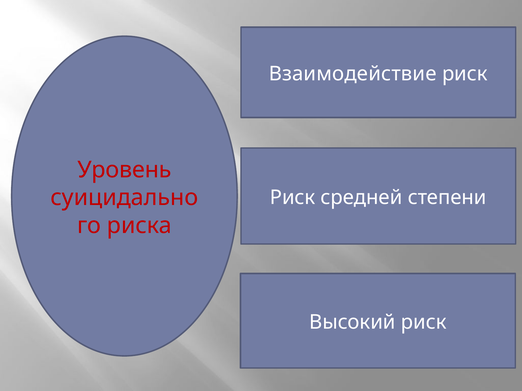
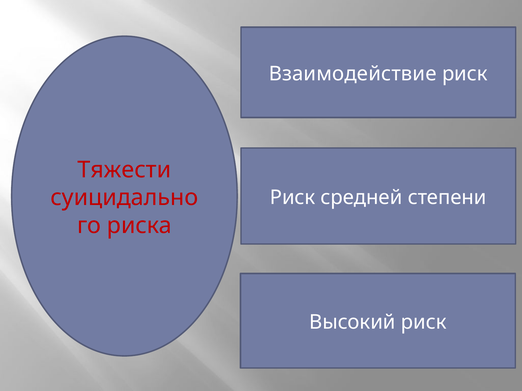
Уровень: Уровень -> Тяжести (124, 170)
